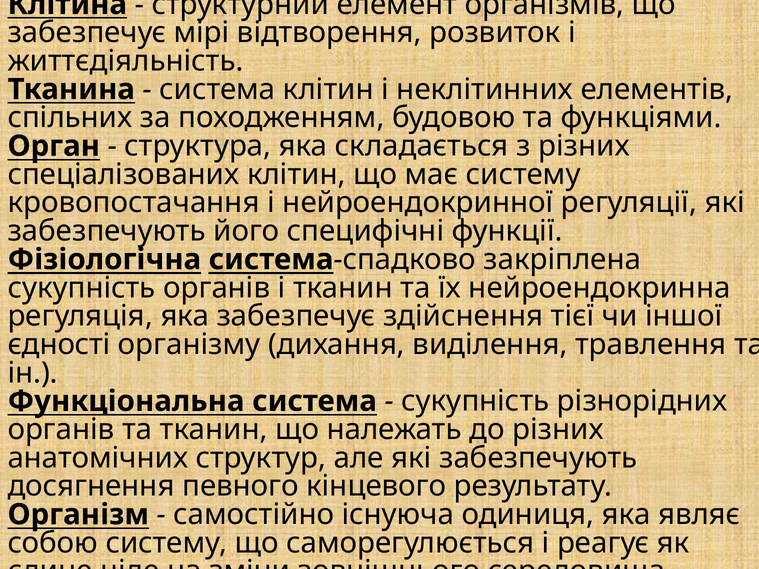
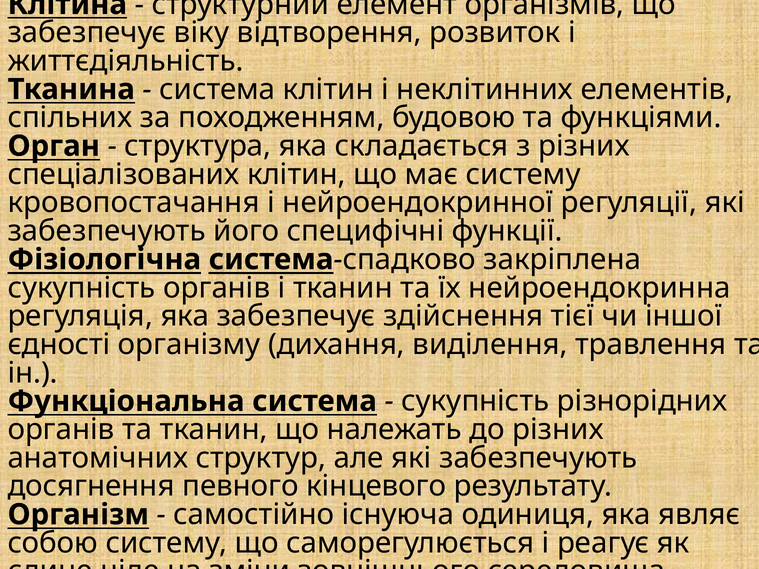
мірі: мірі -> віку (202, 33)
